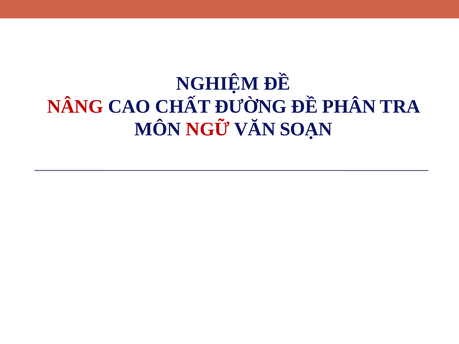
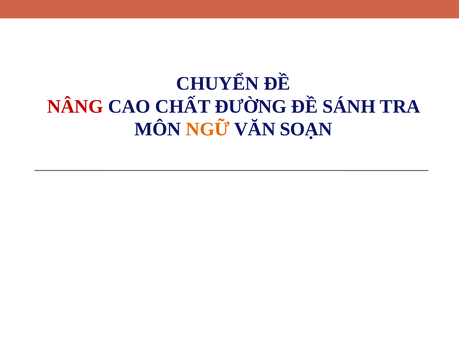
NGHIỆM: NGHIỆM -> CHUYỂN (218, 84)
PHÂN: PHÂN -> SÁNH (349, 106)
NGỮ colour: red -> orange (208, 129)
